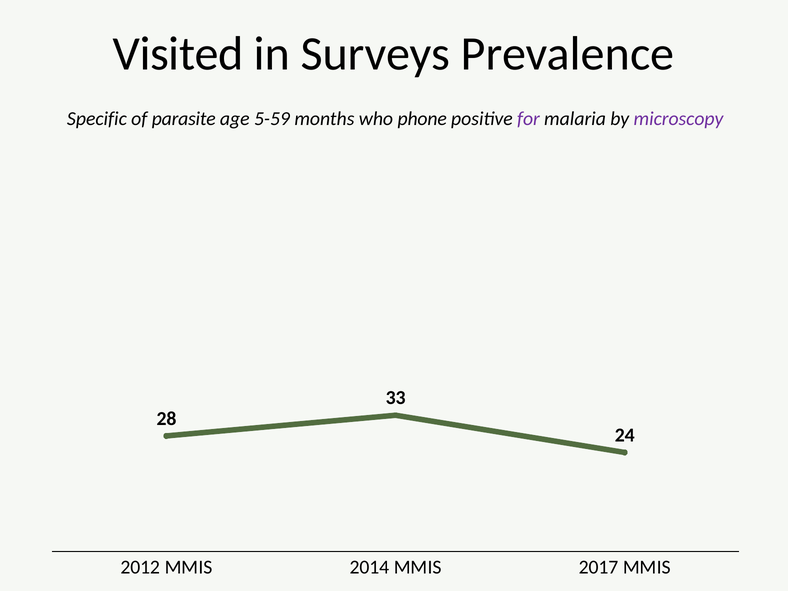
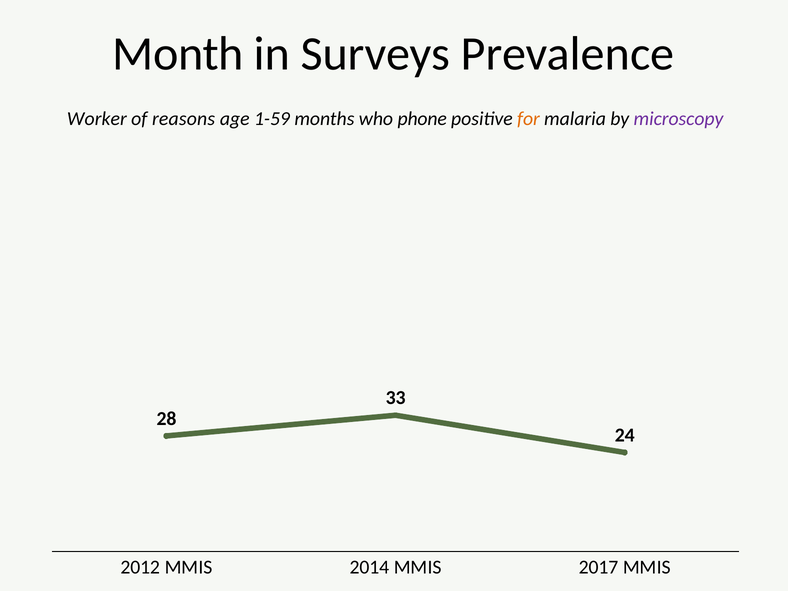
Visited: Visited -> Month (178, 54)
Specific: Specific -> Worker (97, 119)
parasite: parasite -> reasons (184, 119)
5-59: 5-59 -> 1-59 (272, 119)
for colour: purple -> orange (528, 119)
